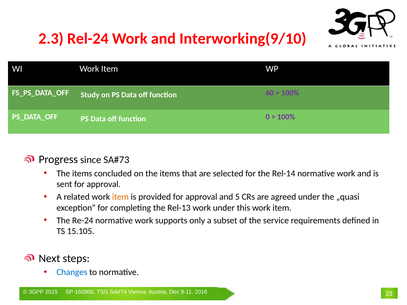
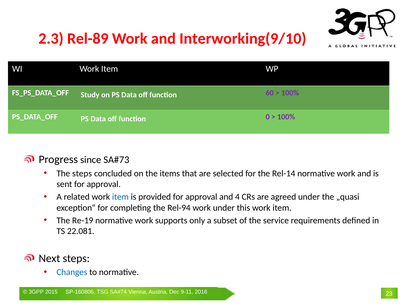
Rel-24: Rel-24 -> Rel-89 (88, 39)
items: items -> steps (82, 174)
item colour: orange -> blue (120, 197)
5: 5 -> 4 (237, 197)
Rel-13: Rel-13 -> Rel-94 (179, 208)
Re-24: Re-24 -> Re-19 (83, 221)
15.105: 15.105 -> 22.081 (81, 231)
